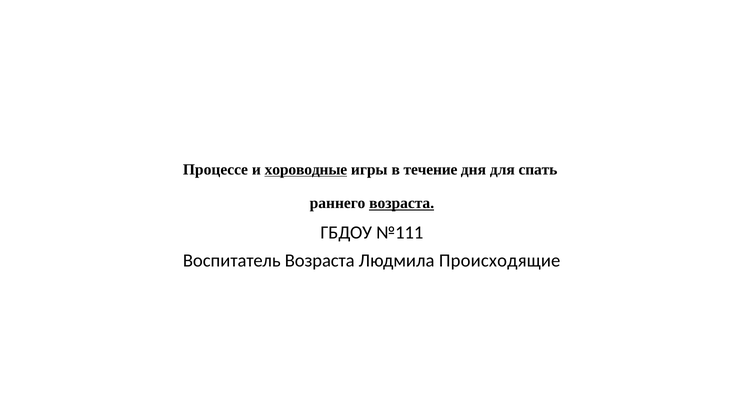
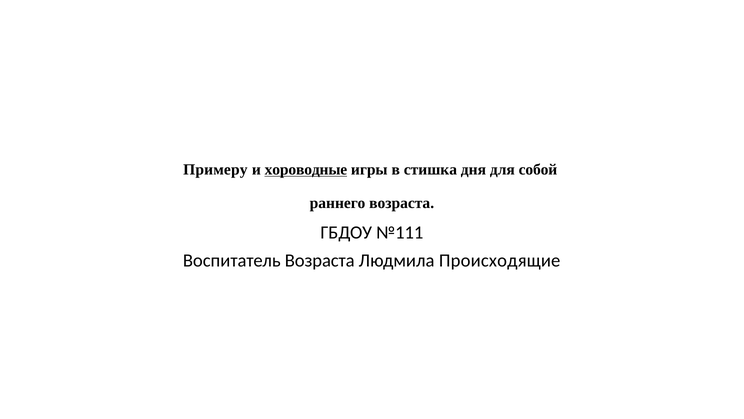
Процессе: Процессе -> Примеру (215, 169)
течение: течение -> стишка (430, 169)
спать: спать -> собой (538, 169)
возраста underline: present -> none (402, 203)
